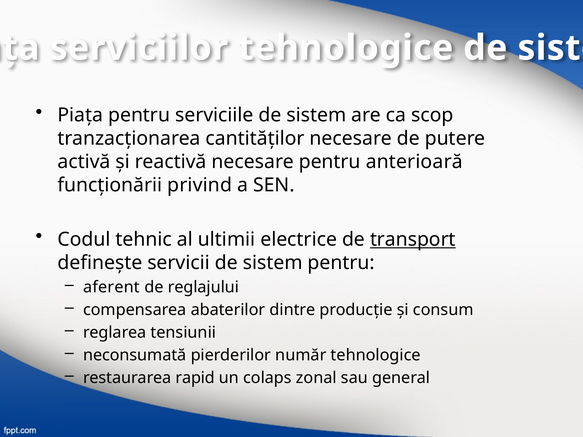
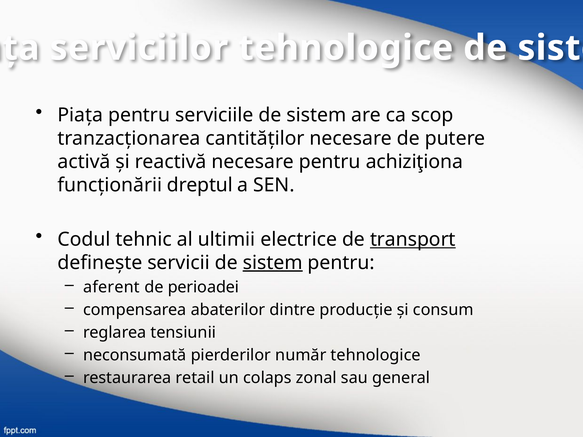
anterioară: anterioară -> achiziţiona (414, 162)
privind: privind -> dreptul (200, 185)
sistem underline: none -> present (273, 263)
reglajului: reglajului -> perioadei (203, 287)
rapid: rapid -> retail (195, 378)
